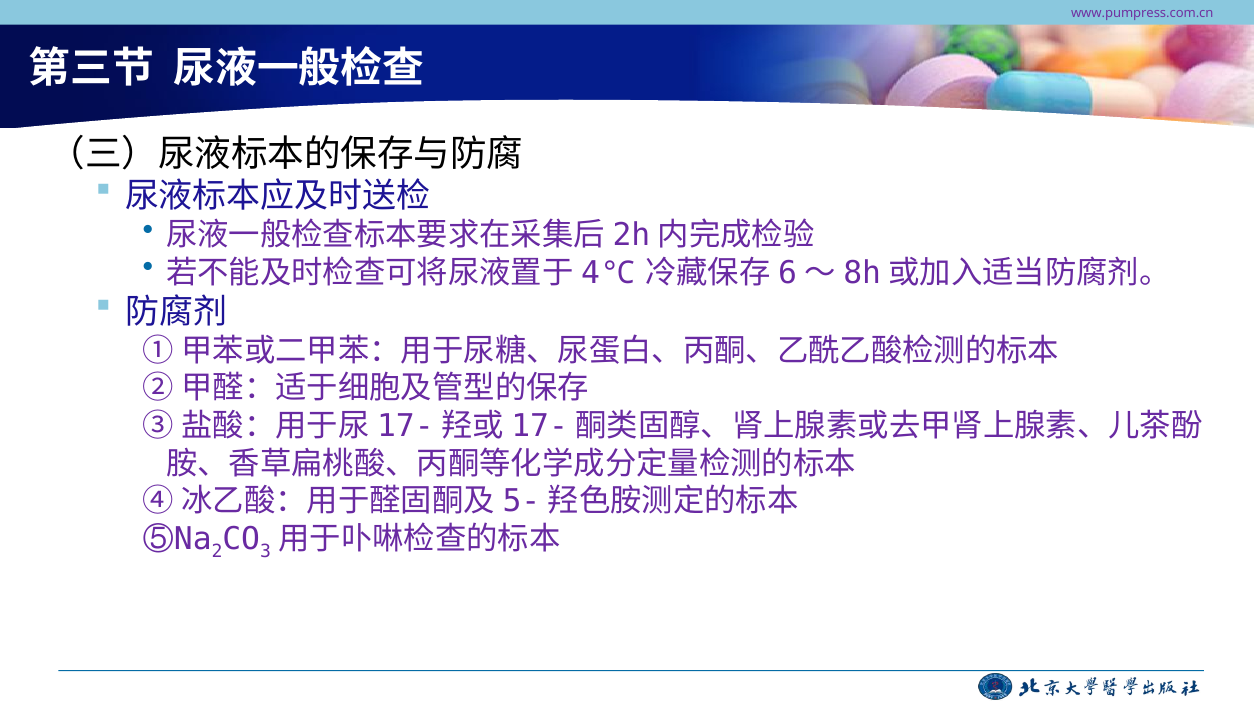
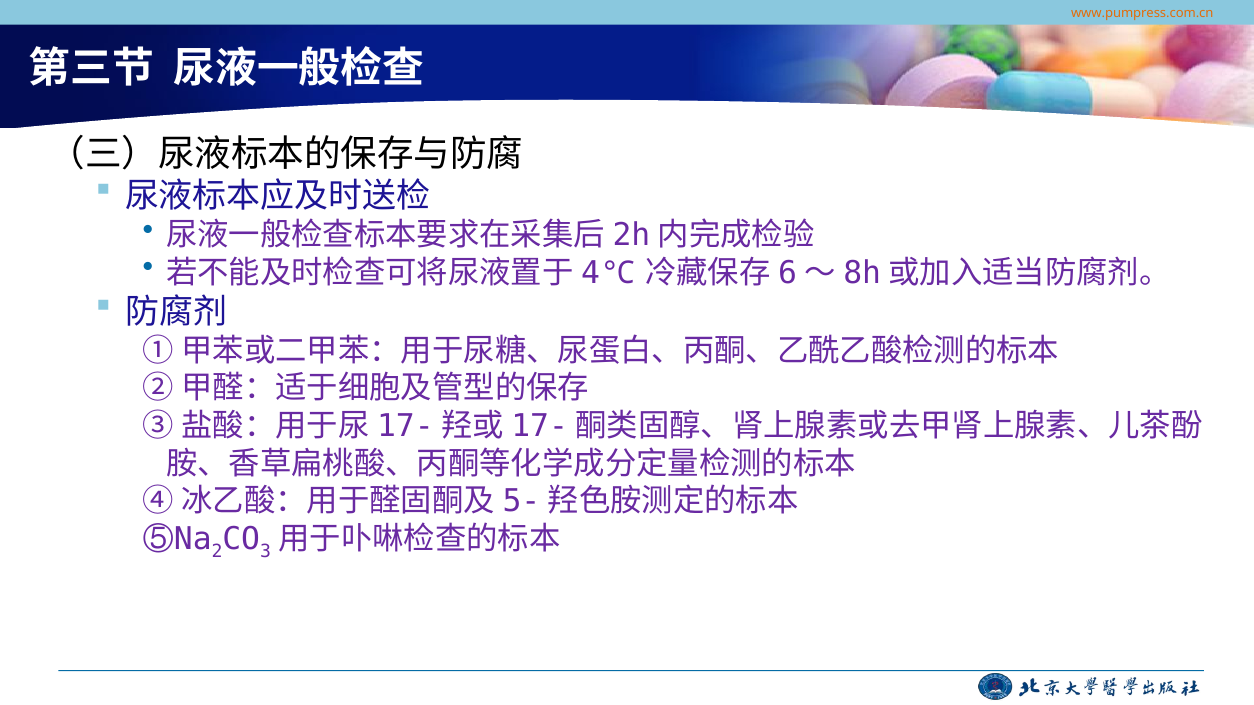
www.pumpress.com.cn colour: purple -> orange (1142, 13)
